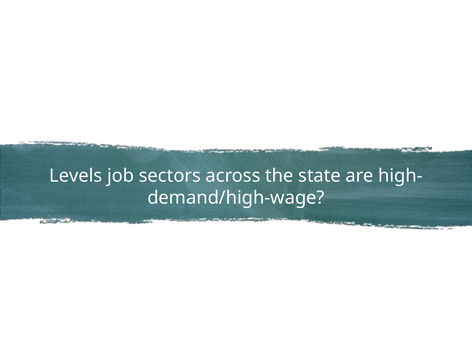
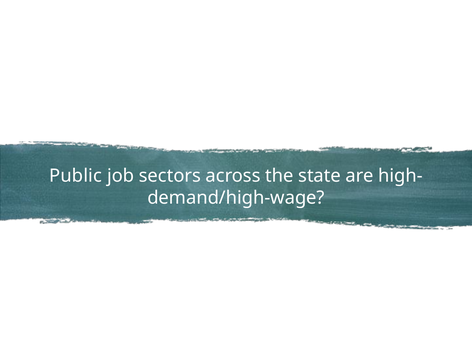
Levels: Levels -> Public (76, 176)
